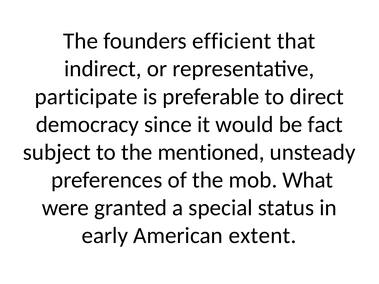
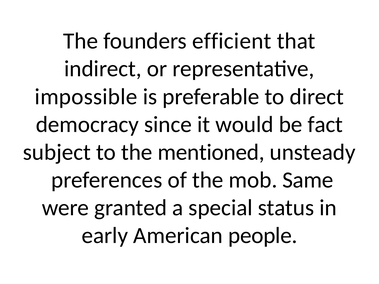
participate: participate -> impossible (86, 97)
What: What -> Same (308, 180)
extent: extent -> people (263, 236)
